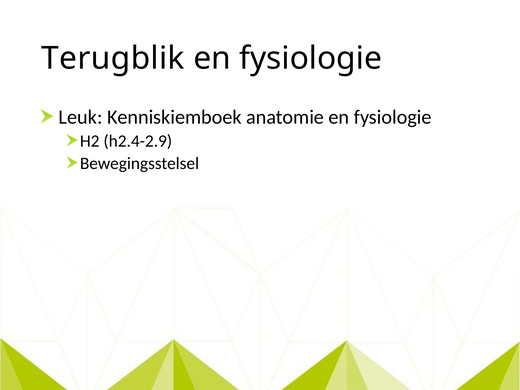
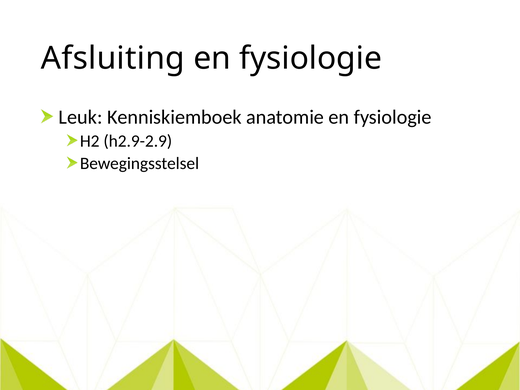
Terugblik: Terugblik -> Afsluiting (113, 58)
h2.4-2.9: h2.4-2.9 -> h2.9-2.9 (138, 141)
